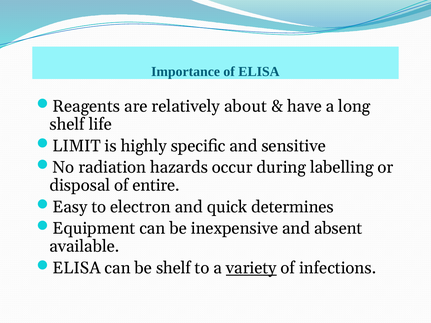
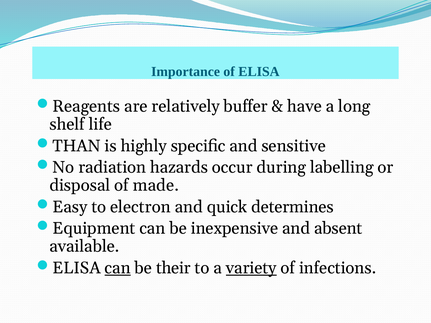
about: about -> buffer (246, 106)
LIMIT: LIMIT -> THAN (77, 146)
entire: entire -> made (156, 186)
can underline: none -> present (118, 268)
be shelf: shelf -> their (173, 268)
